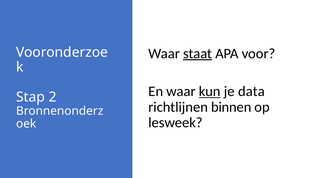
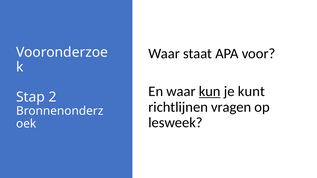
staat underline: present -> none (198, 54)
data: data -> kunt (251, 92)
binnen: binnen -> vragen (231, 107)
